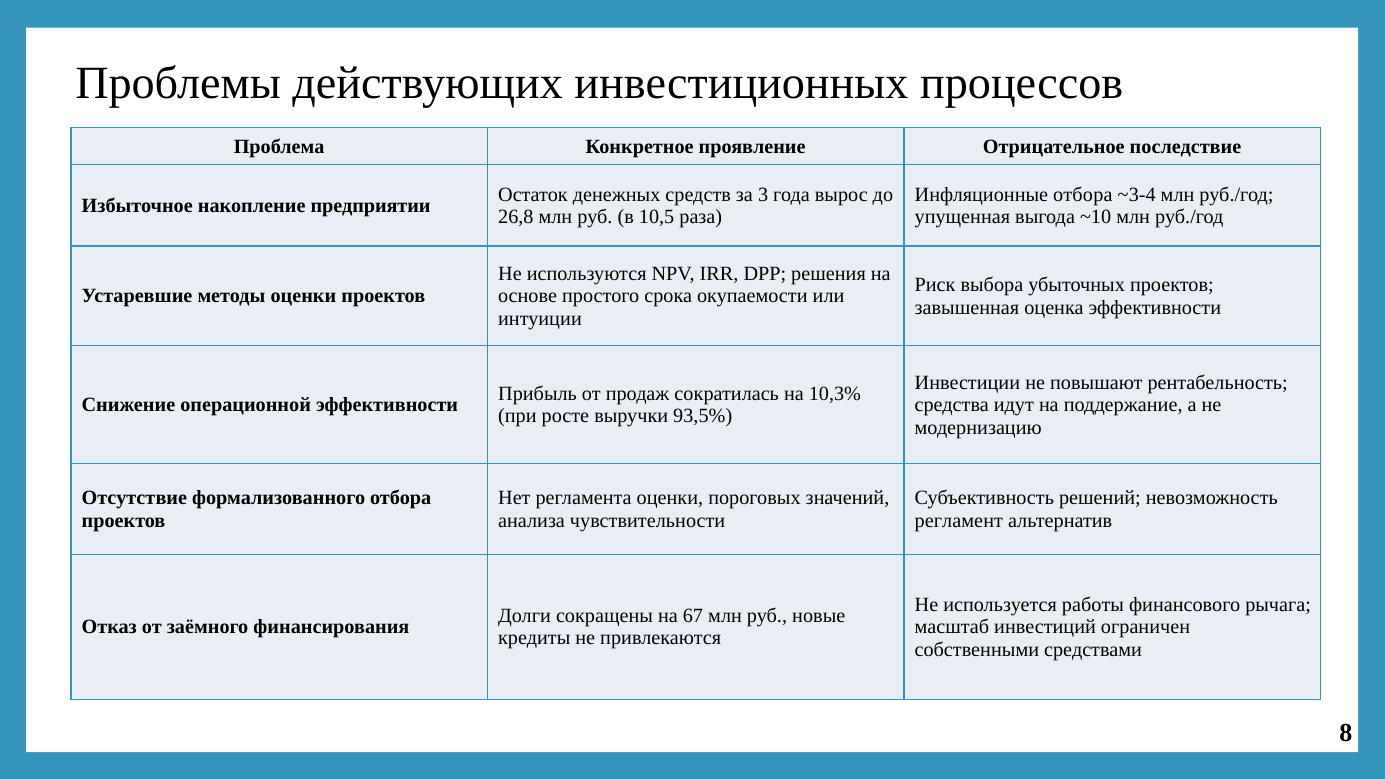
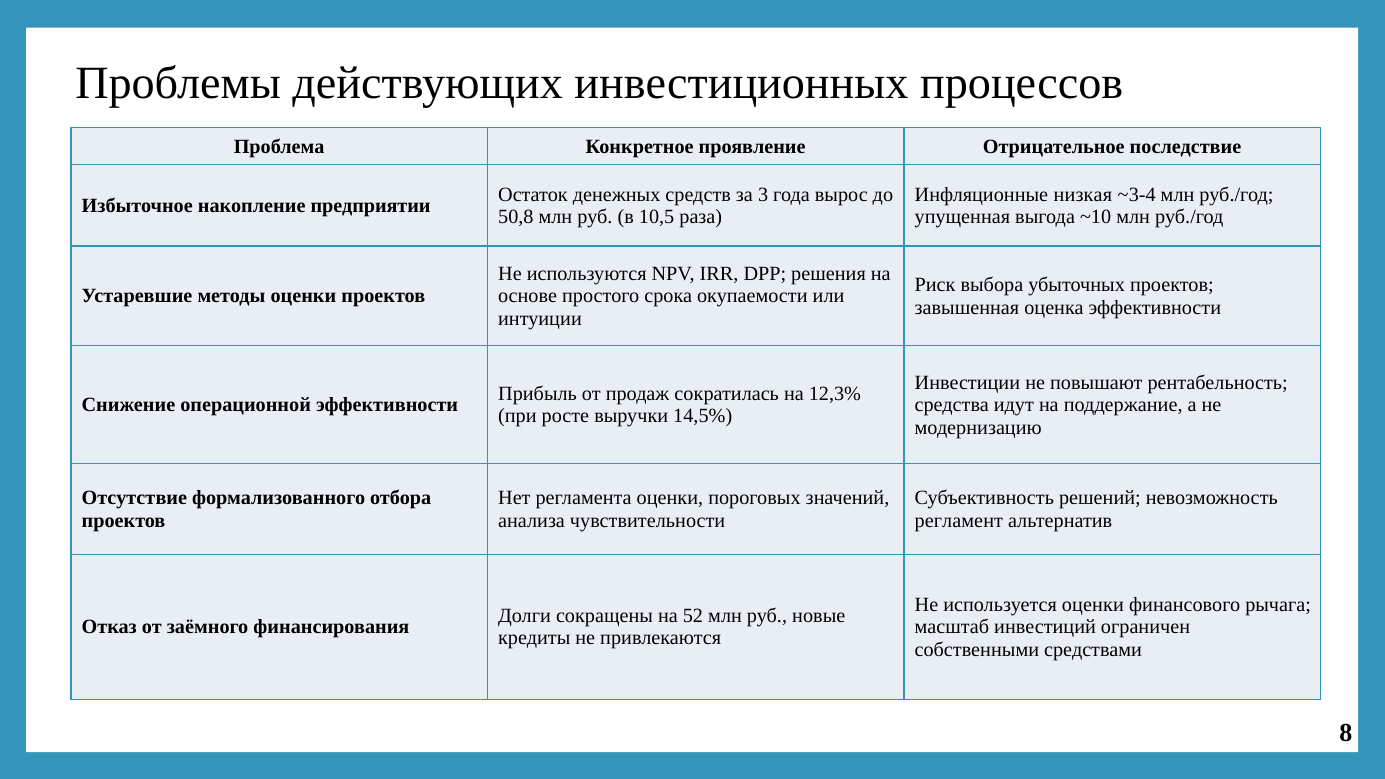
Инфляционные отбора: отбора -> низкая (1083, 194)
26,8: 26,8 -> 50,8 (516, 217)
10,3%: 10,3% -> 12,3% (835, 394)
93,5%: 93,5% -> 14,5% (703, 416)
используется работы: работы -> оценки (1093, 605)
67: 67 -> 52 (693, 616)
